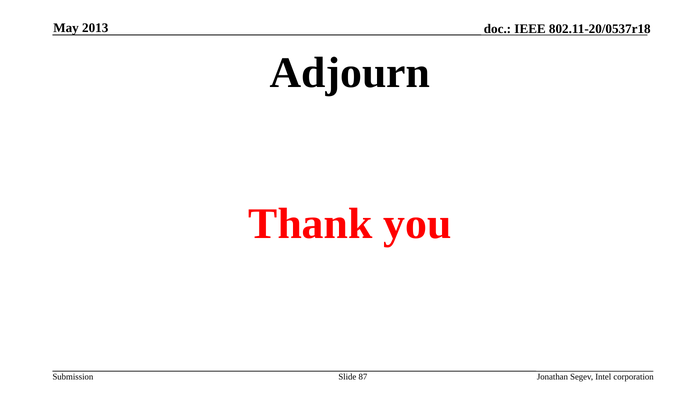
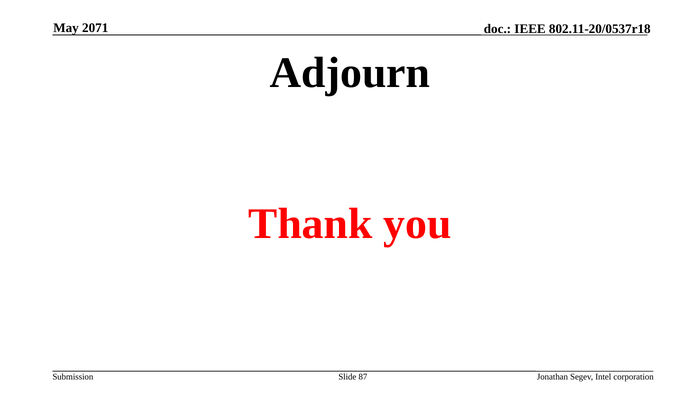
2013: 2013 -> 2071 (95, 28)
